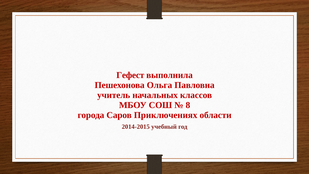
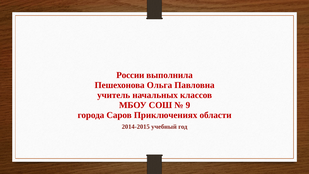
Гефест: Гефест -> России (130, 75)
8: 8 -> 9 (188, 105)
